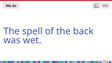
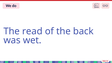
spell: spell -> read (32, 31)
